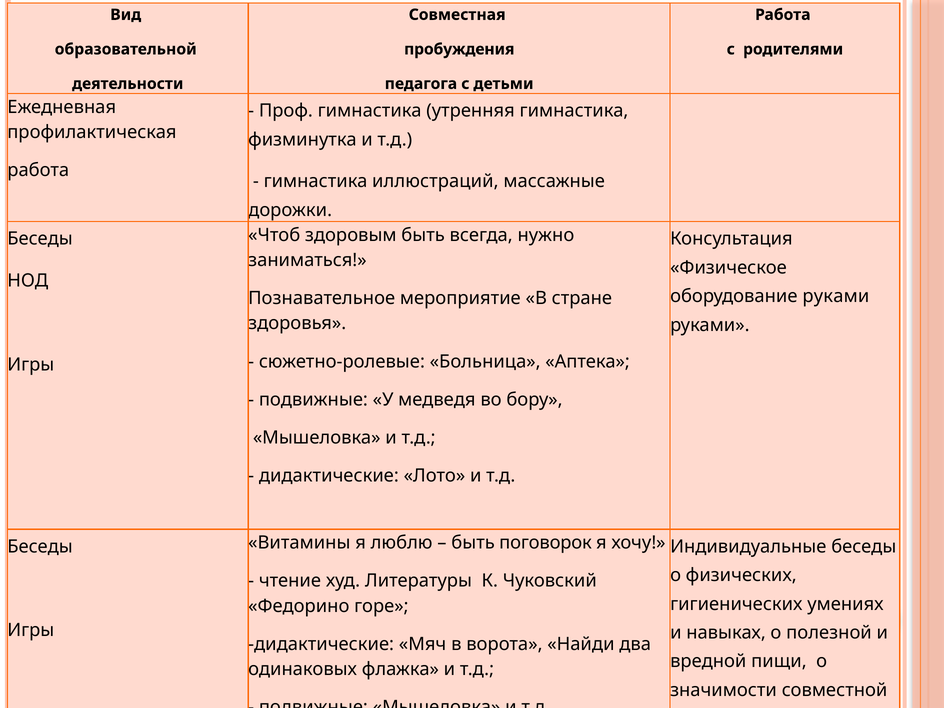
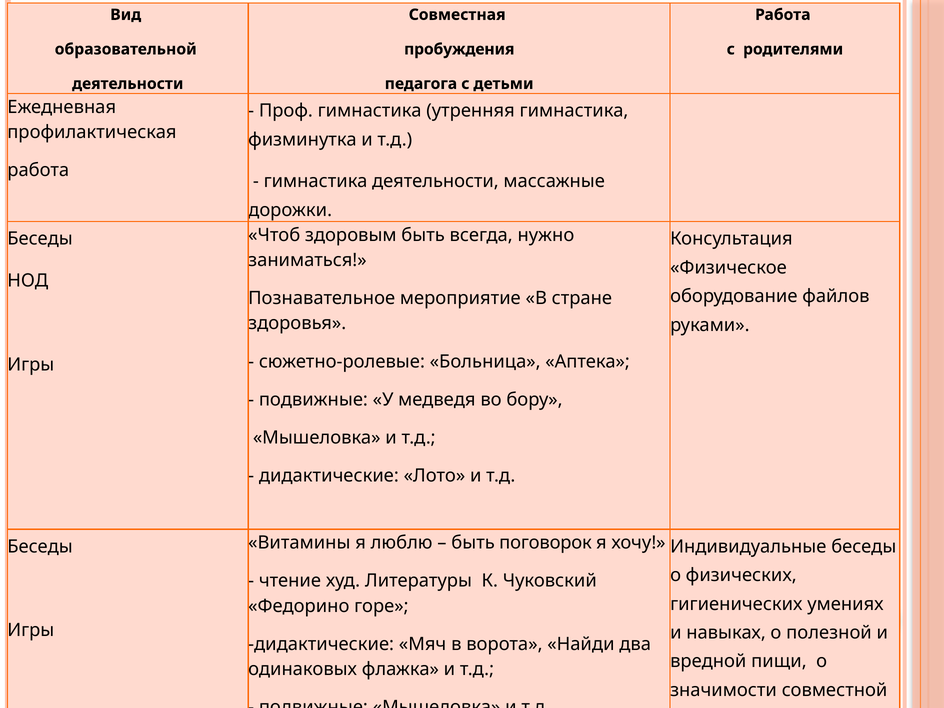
гимнастика иллюстраций: иллюстраций -> деятельности (435, 181)
оборудование руками: руками -> файлов (836, 296)
